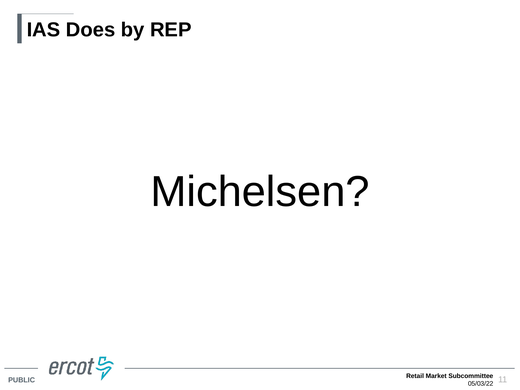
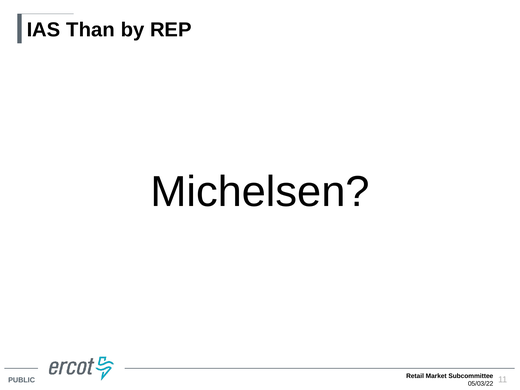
Does: Does -> Than (91, 30)
